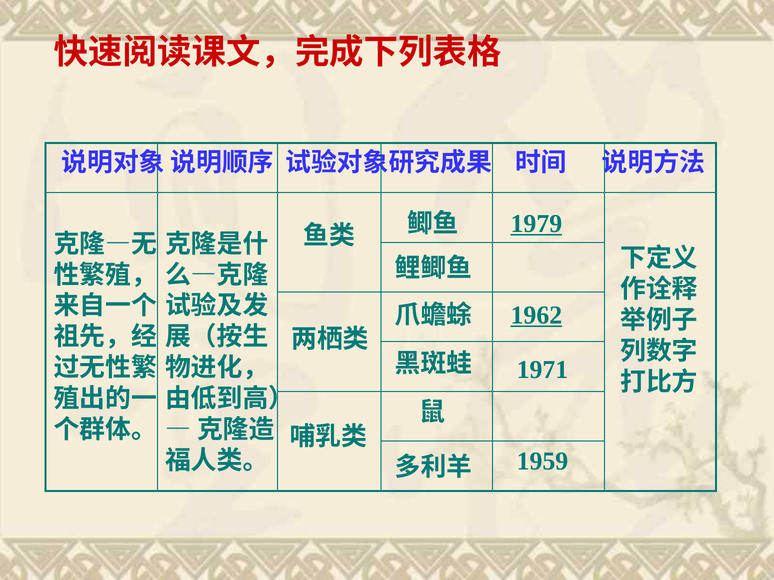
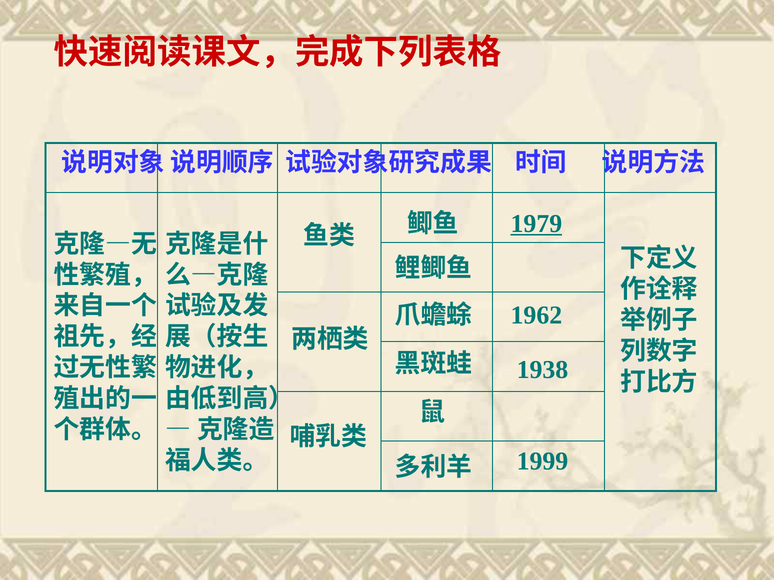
1962 underline: present -> none (536, 315)
1971: 1971 -> 1938 (542, 370)
1959: 1959 -> 1999 (542, 462)
